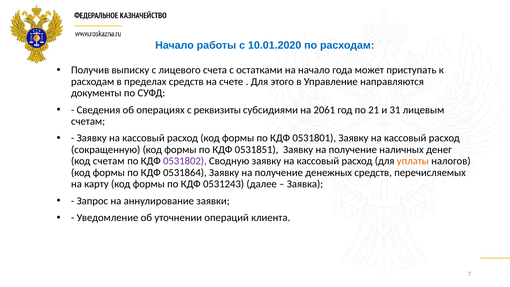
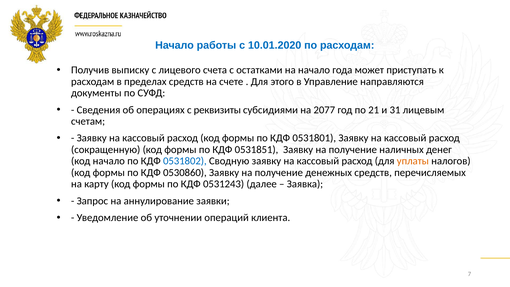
2061: 2061 -> 2077 (324, 110)
код счетам: счетам -> начало (109, 161)
0531802 colour: purple -> blue (185, 161)
0531864: 0531864 -> 0530860 (185, 172)
